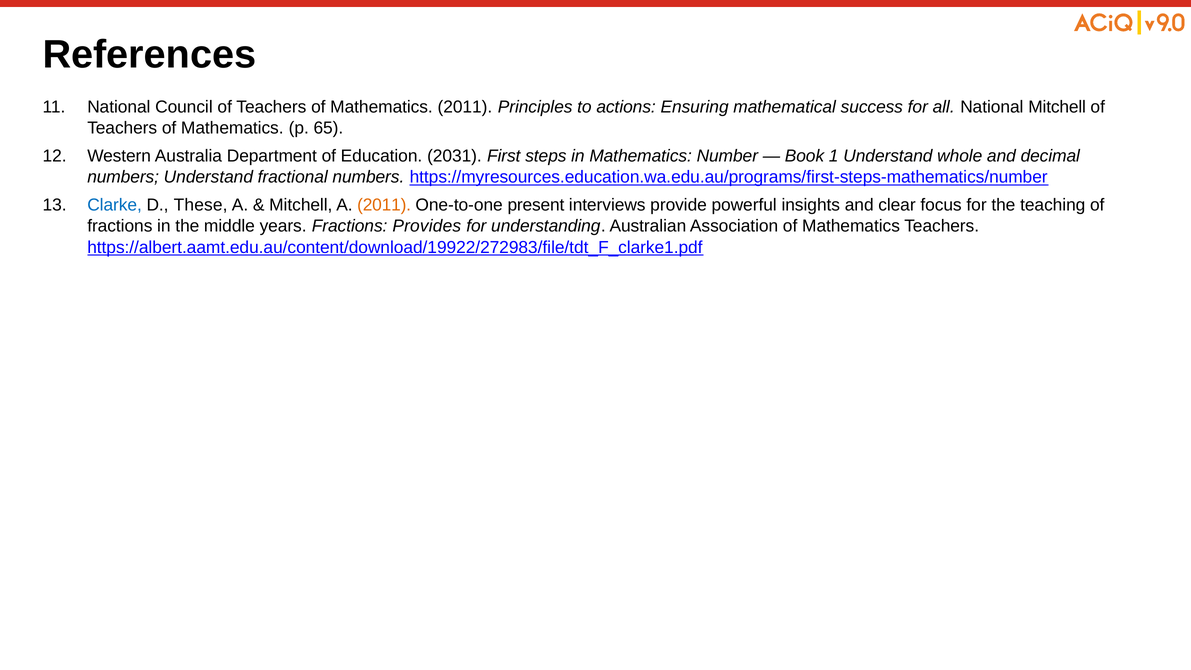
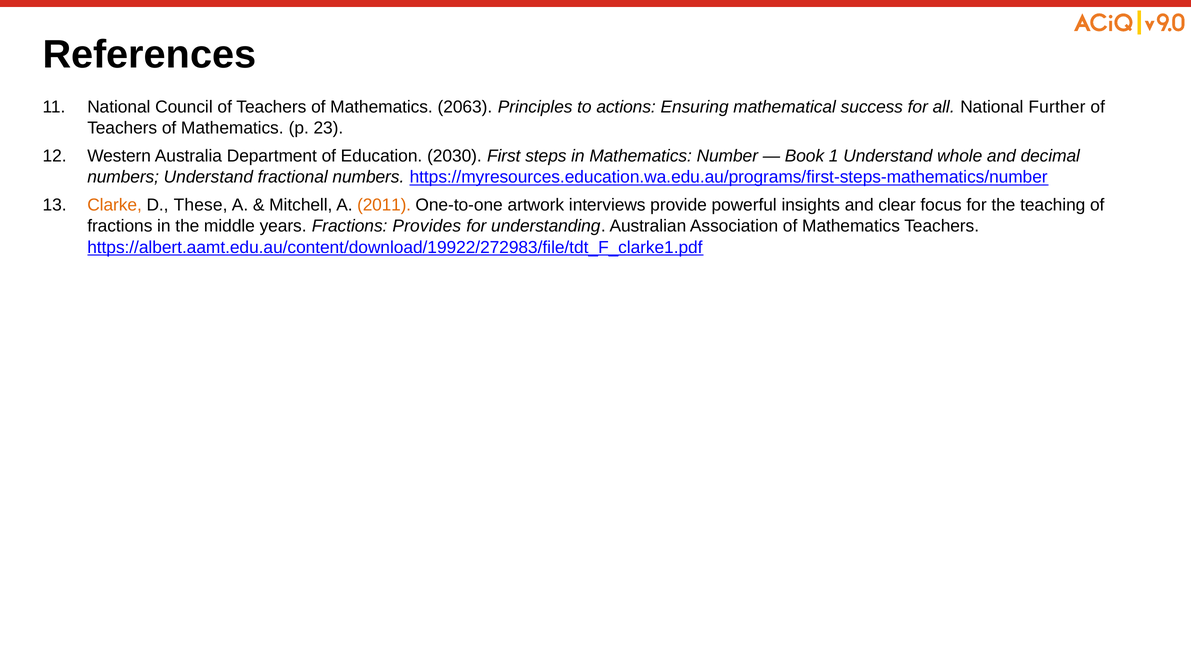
Mathematics 2011: 2011 -> 2063 (465, 107)
National Mitchell: Mitchell -> Further (1057, 107)
65: 65 -> 23 (328, 128)
2031: 2031 -> 2030 (454, 156)
Clarke colour: blue -> orange (115, 205)
present: present -> artwork (536, 205)
